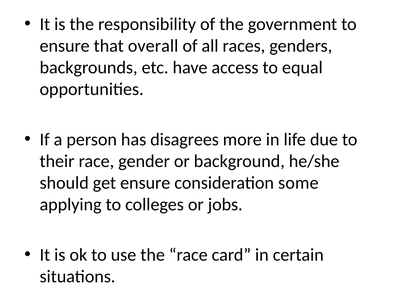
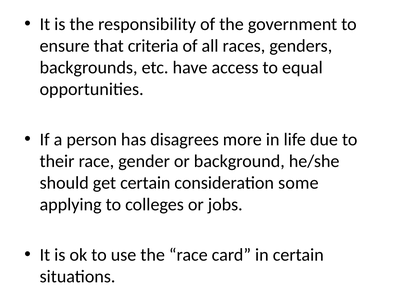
overall: overall -> criteria (153, 46)
get ensure: ensure -> certain (145, 183)
